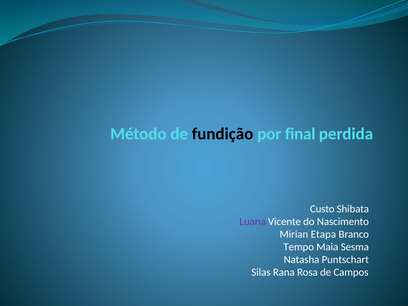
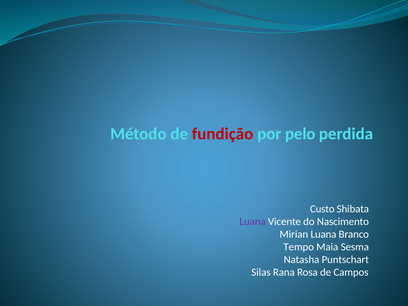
fundição colour: black -> red (223, 134)
final: final -> pelo (300, 134)
Mirian Etapa: Etapa -> Luana (323, 234)
